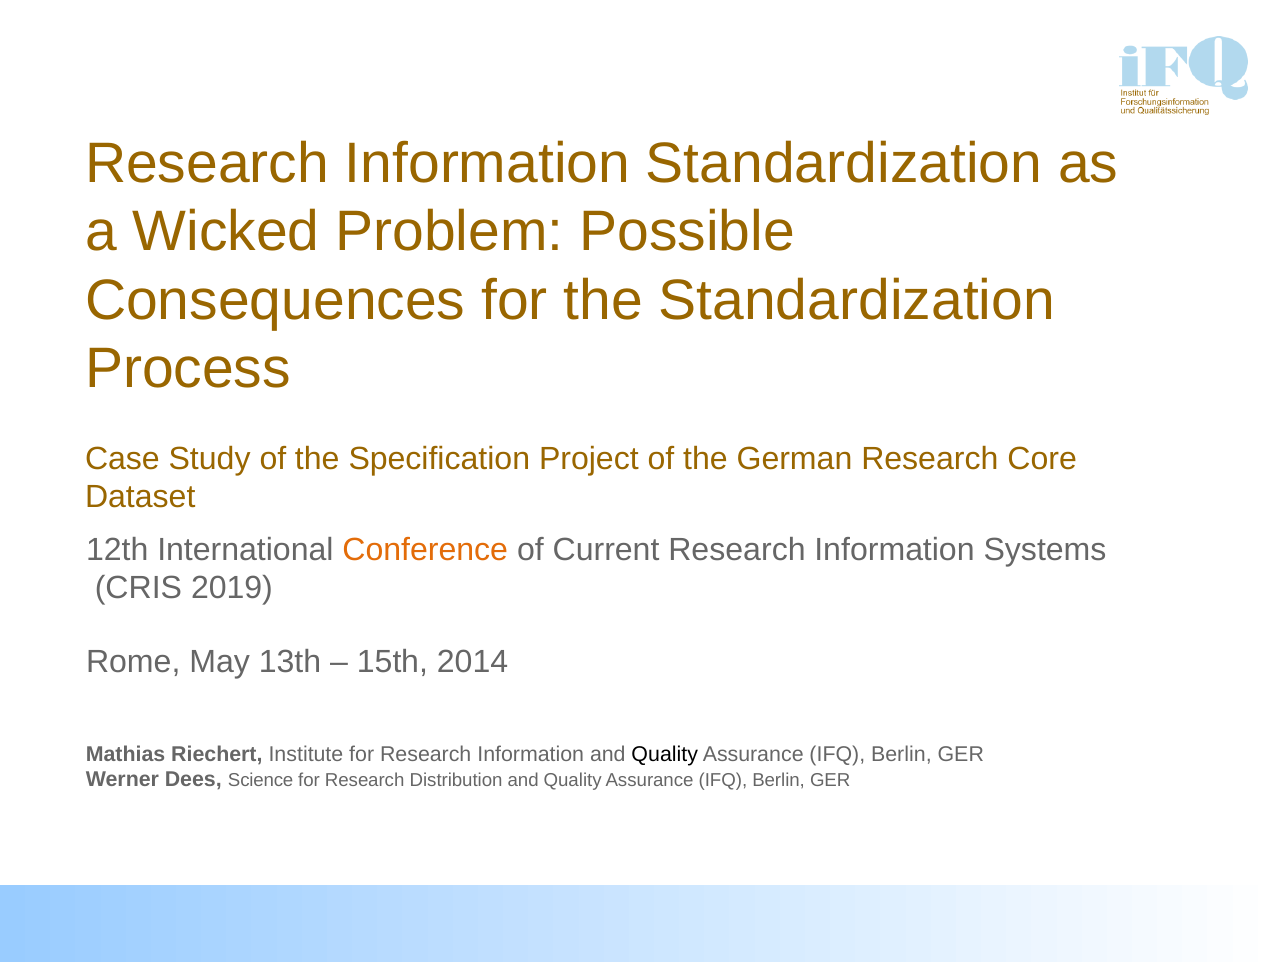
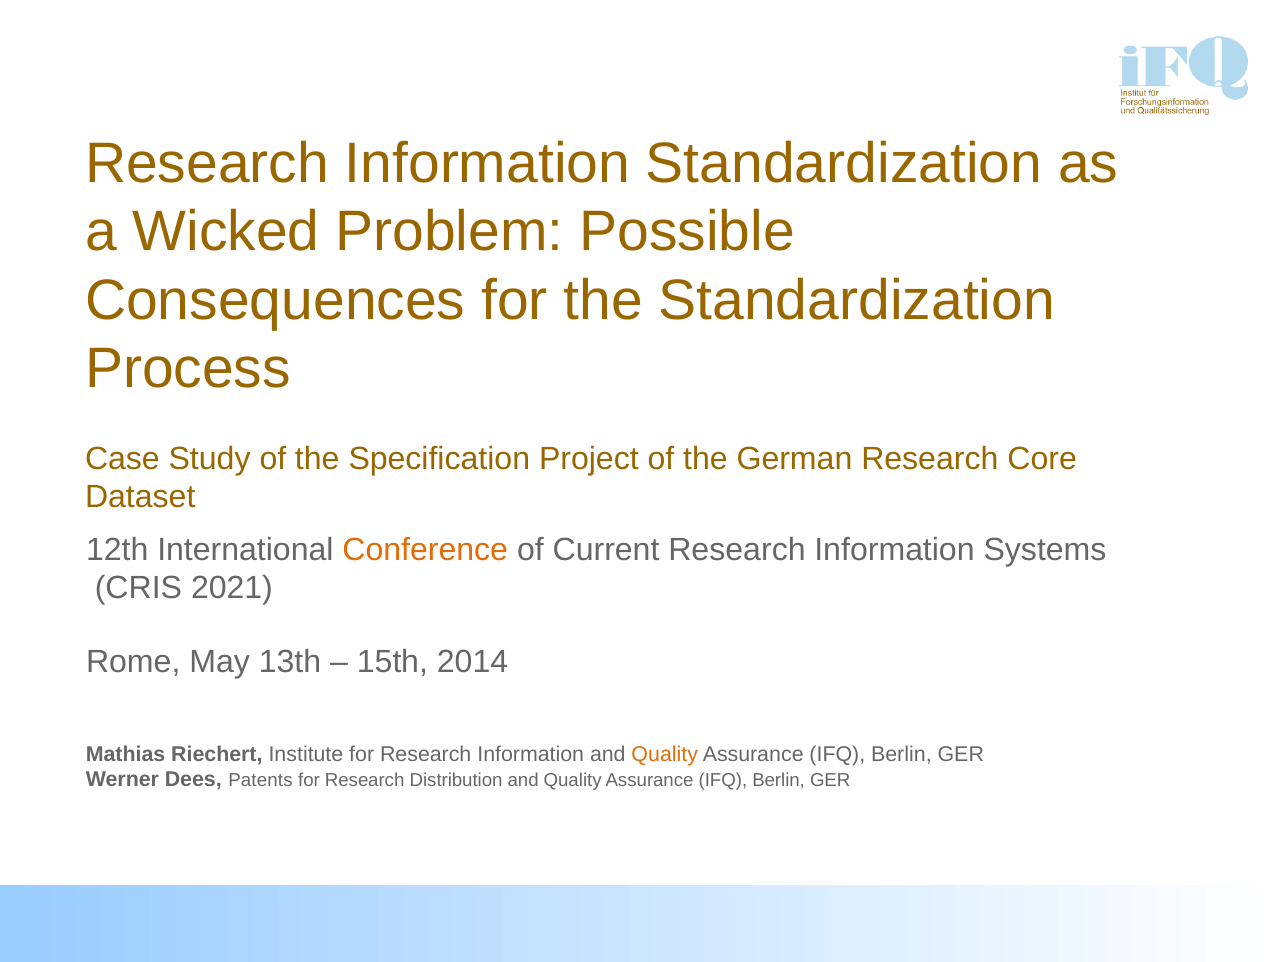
2019: 2019 -> 2021 (232, 588)
Quality colour: black -> orange (665, 754)
Science: Science -> Patents (260, 781)
